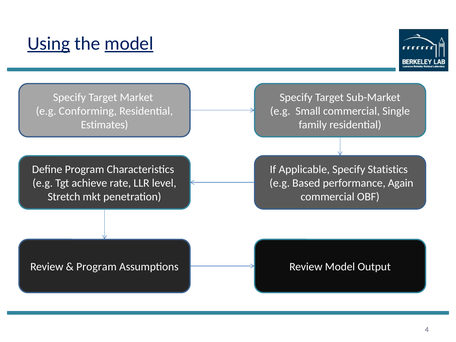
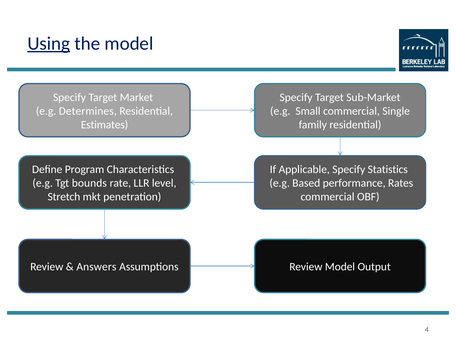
model underline: present -> none (129, 44)
Conforming: Conforming -> Determines (88, 111)
achieve: achieve -> bounds (89, 183)
Again: Again -> Rates (401, 183)
Program: Program -> Answers (96, 267)
